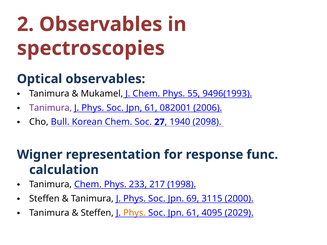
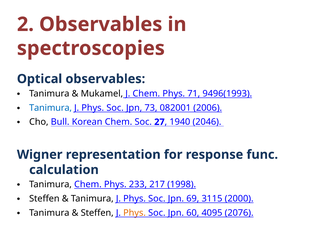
55: 55 -> 71 (194, 94)
Tanimura colour: purple -> blue (51, 108)
61: 61 -> 73 (151, 108)
2098: 2098 -> 2046 (207, 122)
61: 61 -> 60 (193, 213)
2029: 2029 -> 2076 (239, 213)
